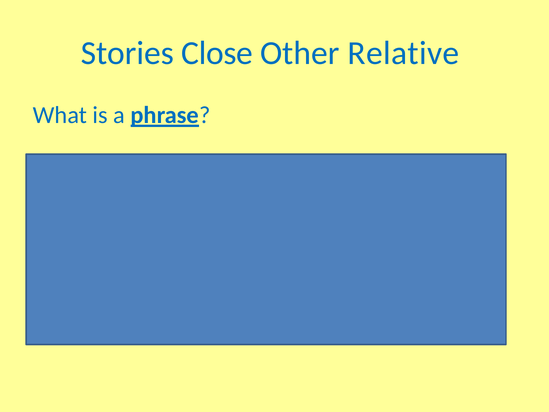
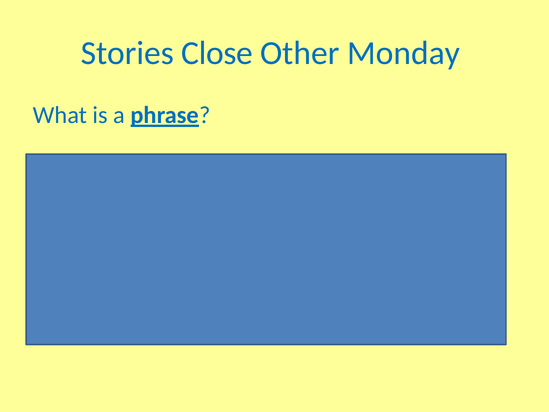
Relative: Relative -> Monday (404, 53)
